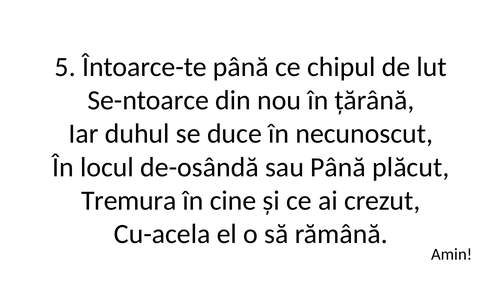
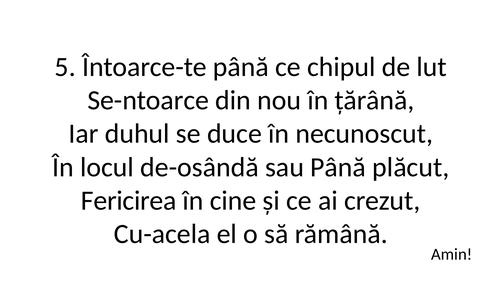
Tremura: Tremura -> Fericirea (129, 201)
